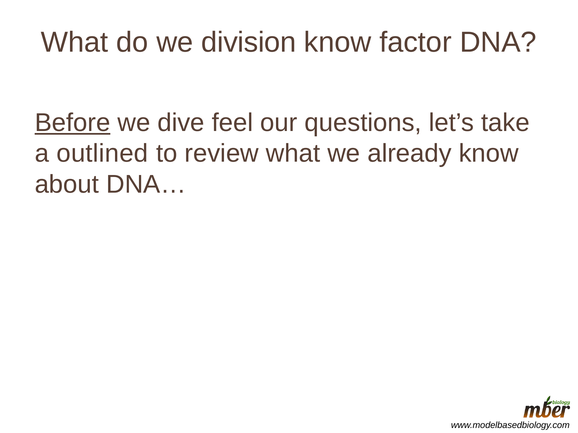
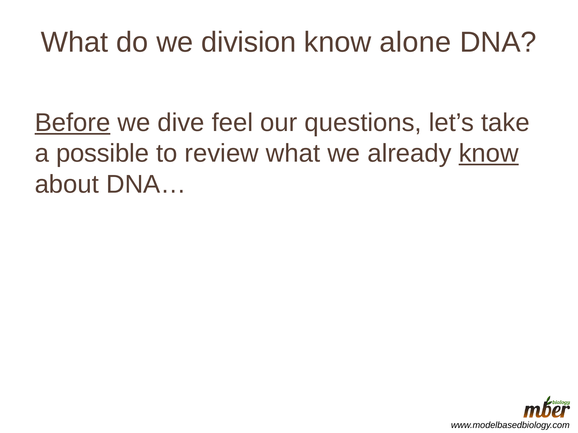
factor: factor -> alone (415, 42)
outlined: outlined -> possible (103, 154)
know underline: none -> present (489, 154)
